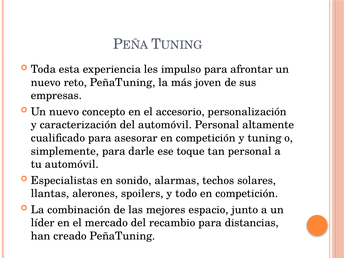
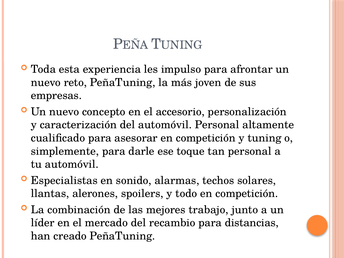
espacio: espacio -> trabajo (209, 210)
